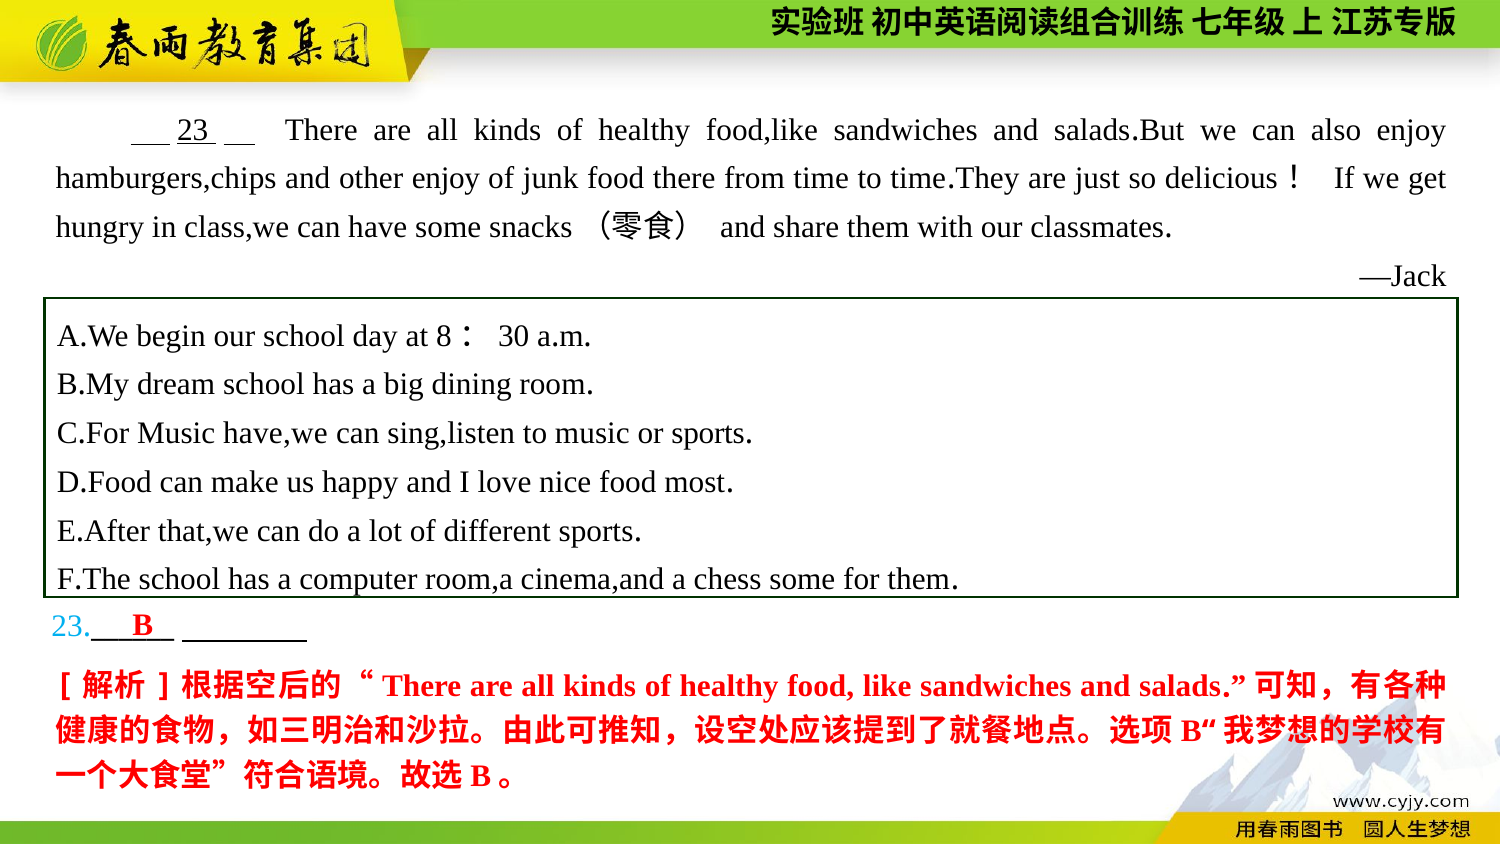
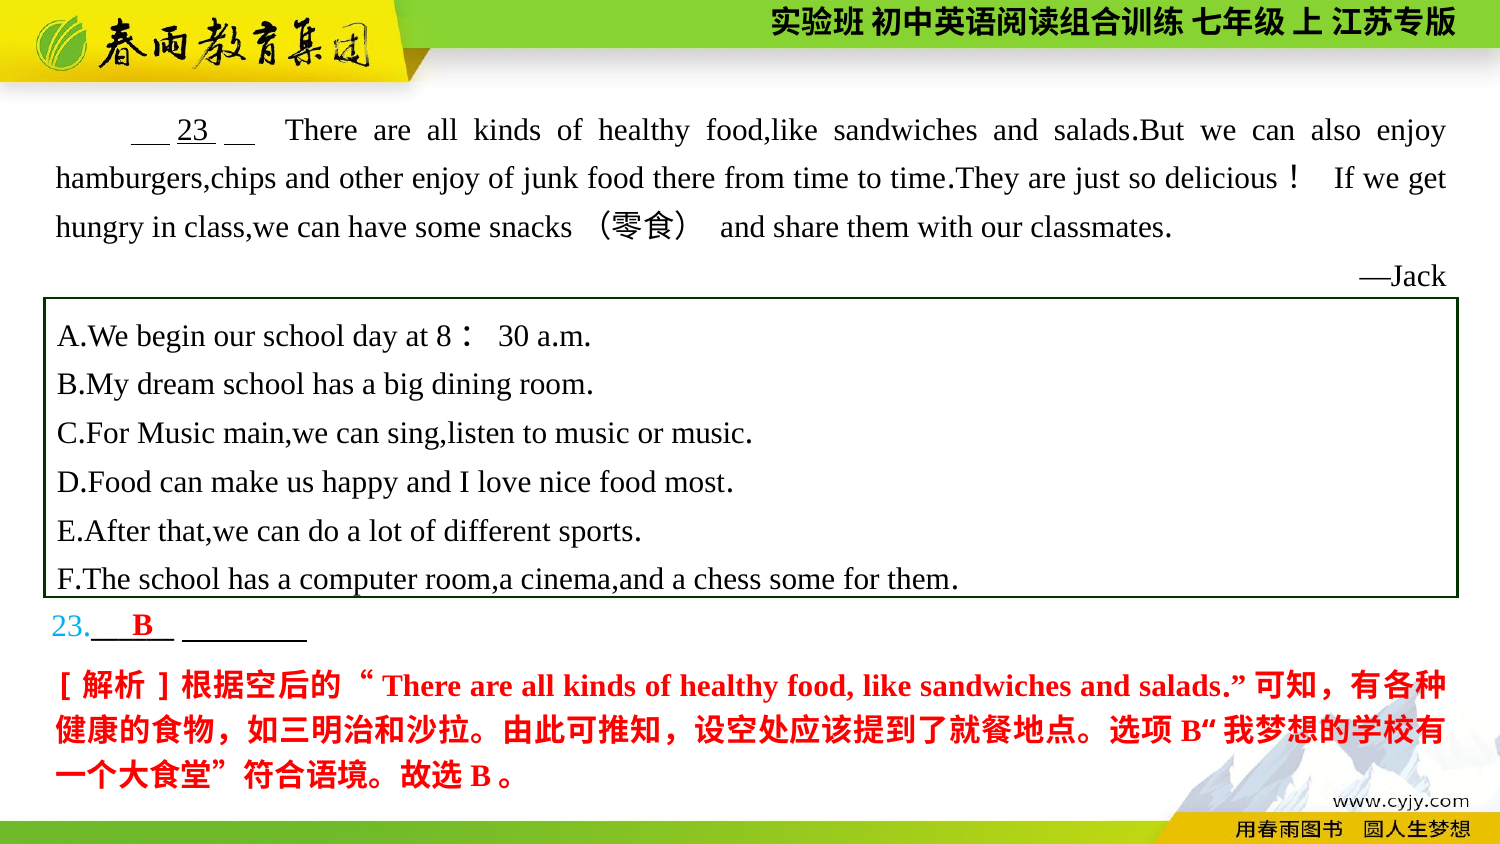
have,we: have,we -> main,we (276, 433)
or sports: sports -> music (708, 433)
